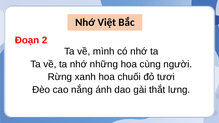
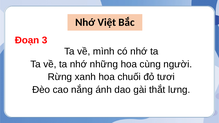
2: 2 -> 3 (45, 40)
